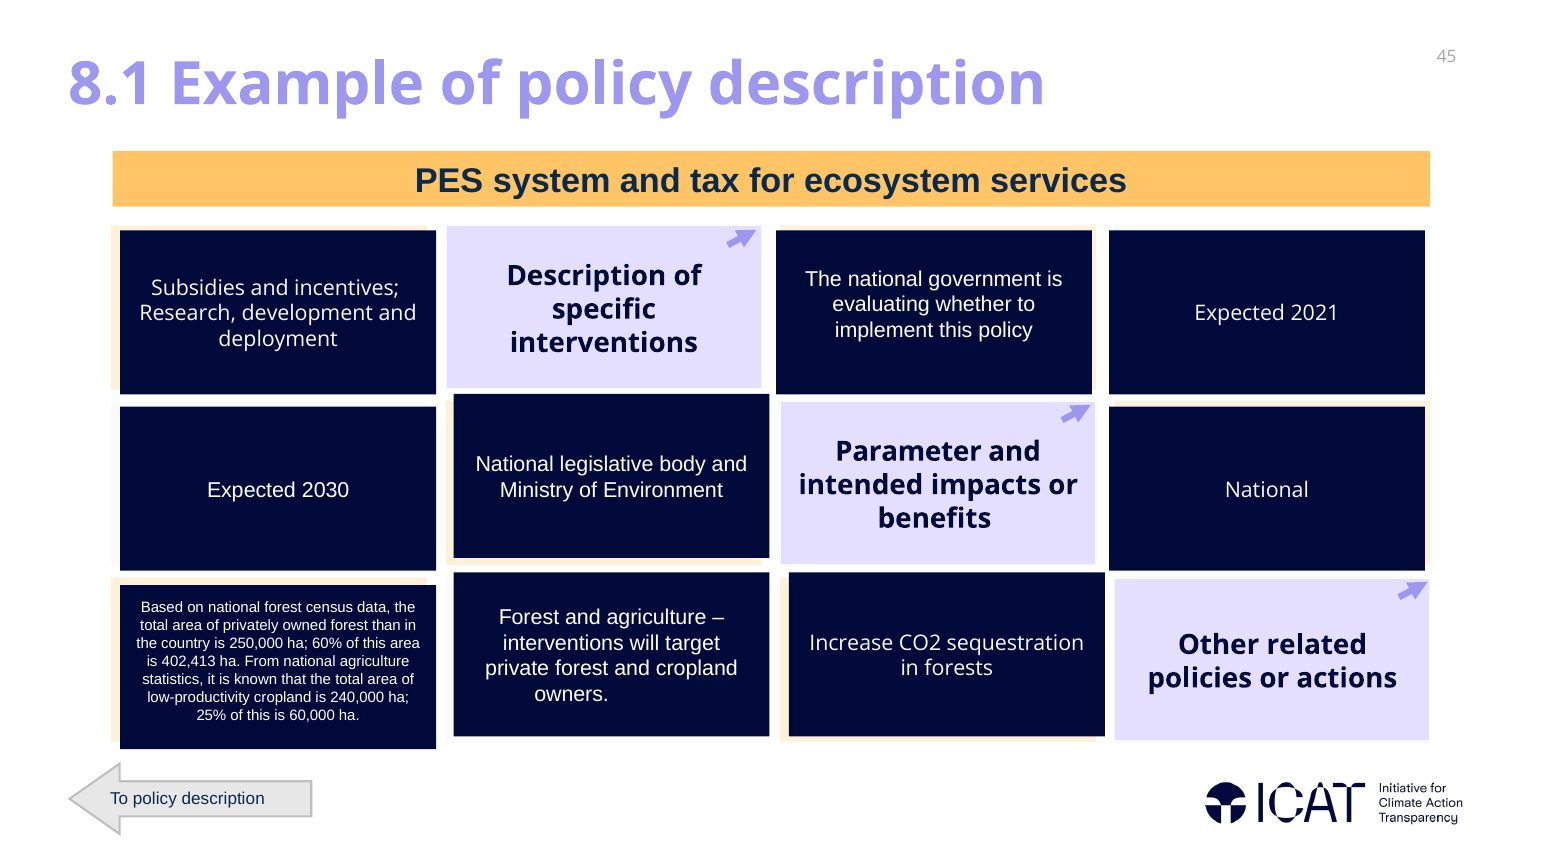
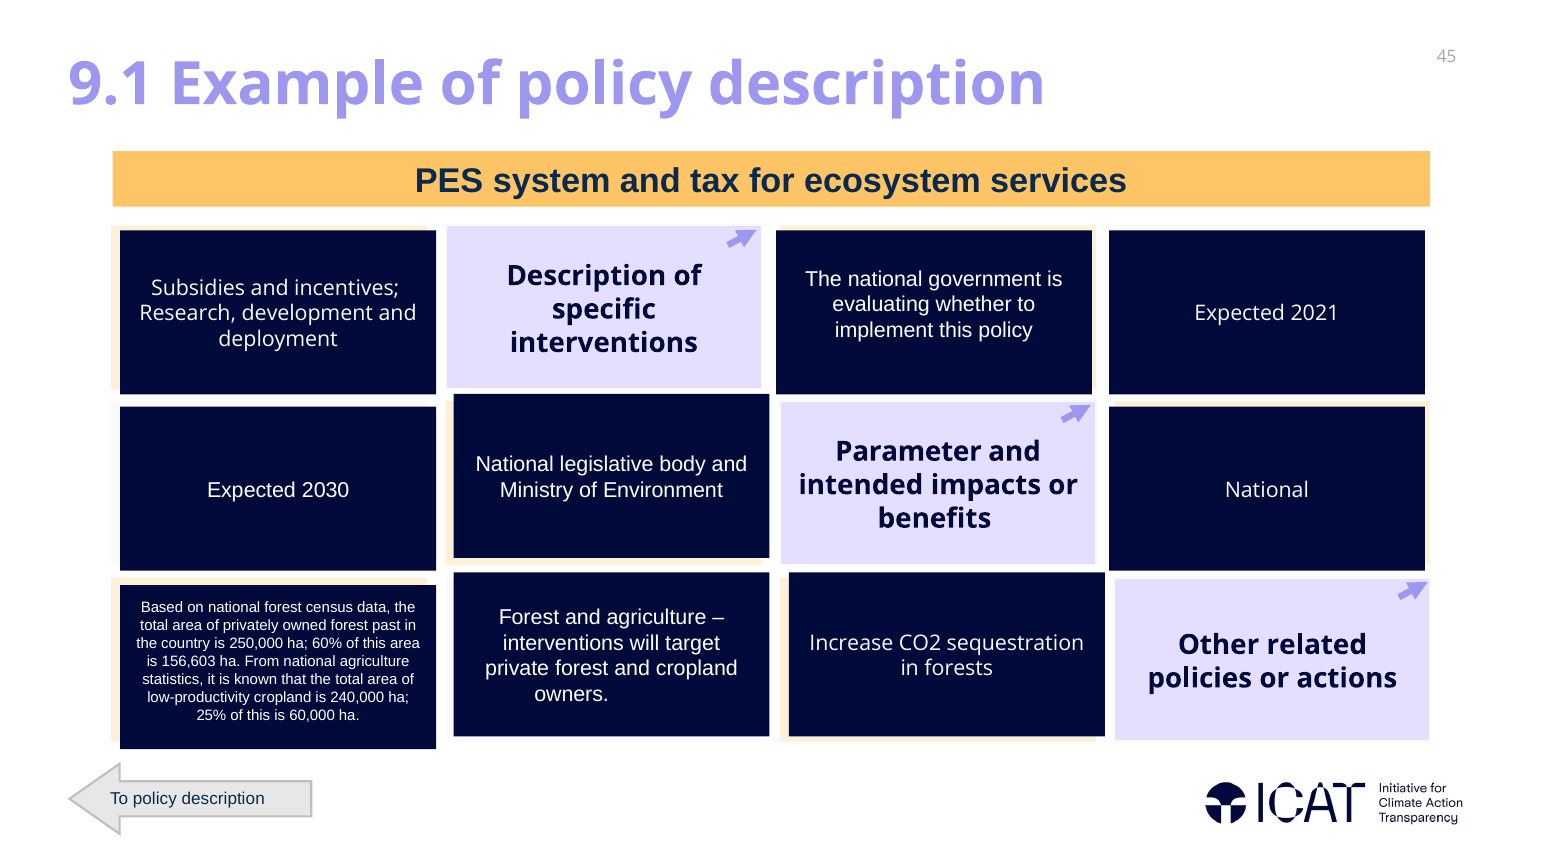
8.1: 8.1 -> 9.1 (111, 84)
than: than -> past (386, 625)
402,413: 402,413 -> 156,603 (189, 661)
